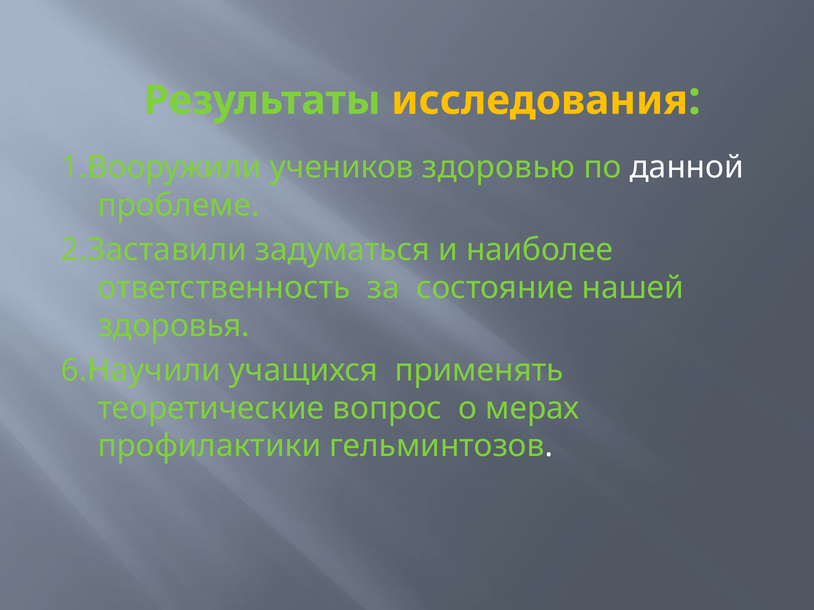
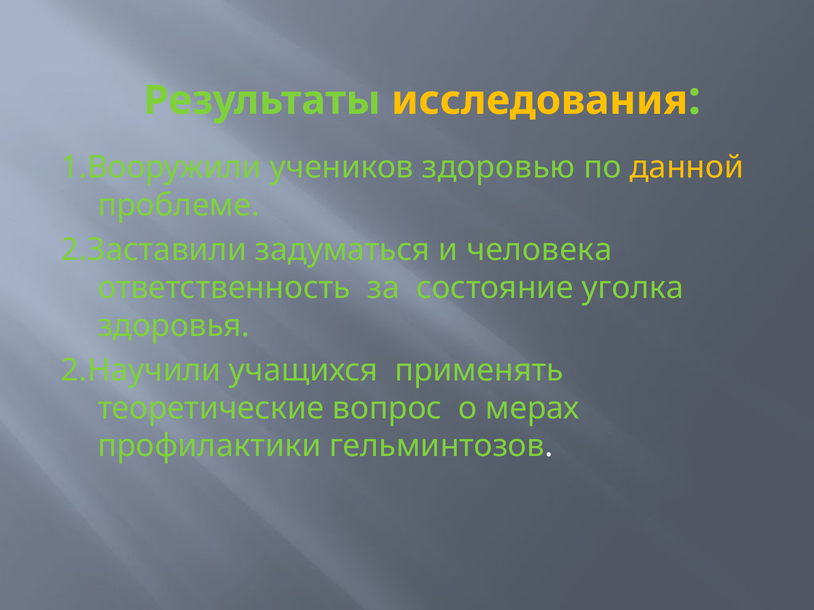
данной colour: white -> yellow (687, 168)
наиболее: наиболее -> человека (539, 250)
нашей: нашей -> уголка (633, 288)
6.Научили: 6.Научили -> 2.Научили (141, 370)
